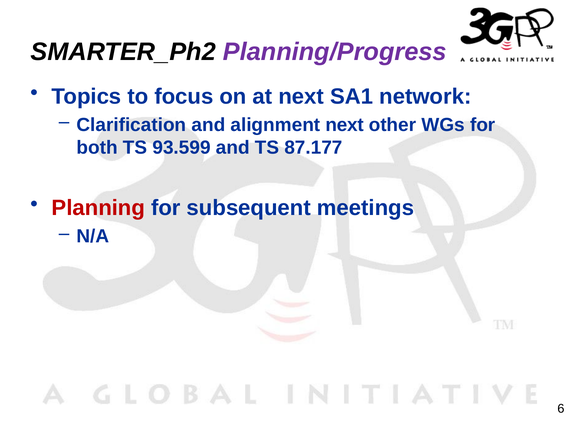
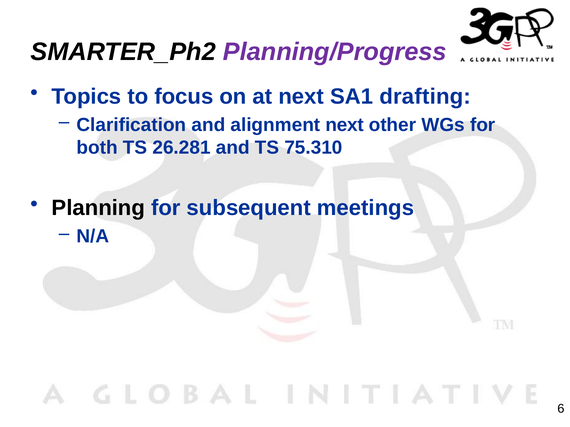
network: network -> drafting (425, 97)
93.599: 93.599 -> 26.281 (182, 148)
87.177: 87.177 -> 75.310 (313, 148)
Planning colour: red -> black (98, 208)
